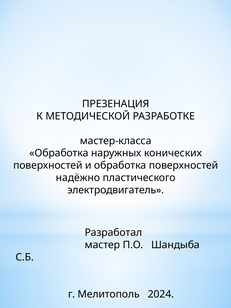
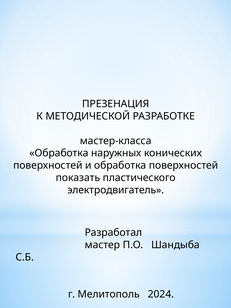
надёжно: надёжно -> показать (78, 178)
